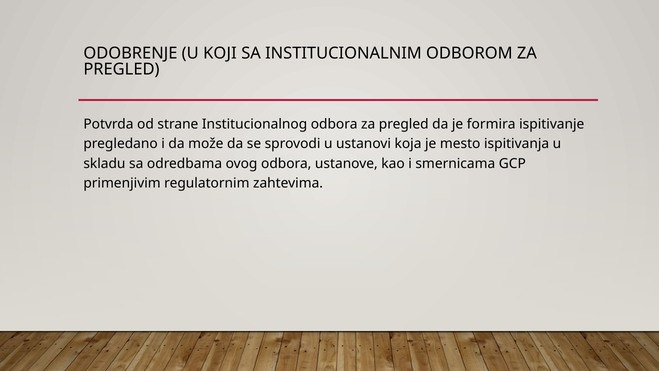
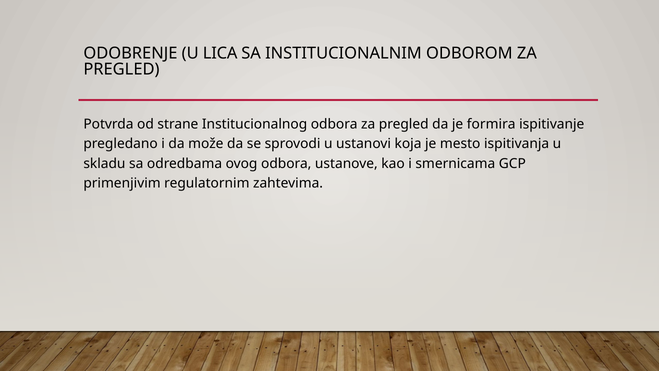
KOJI: KOJI -> LICA (220, 53)
